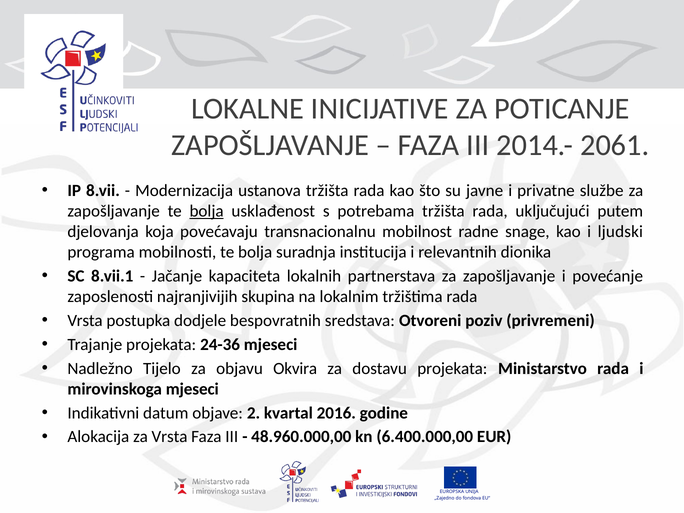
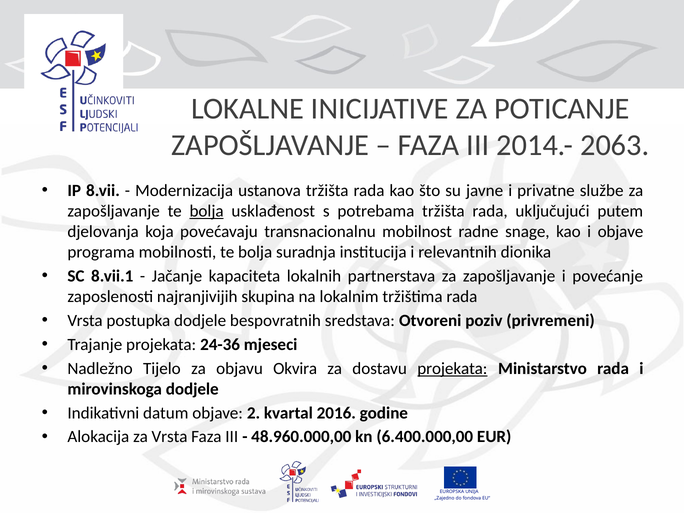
2061: 2061 -> 2063 (615, 145)
i ljudski: ljudski -> objave (620, 232)
projekata underline: none -> present (452, 368)
mirovinskoga mjeseci: mjeseci -> dodjele (192, 389)
